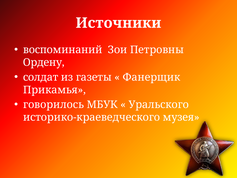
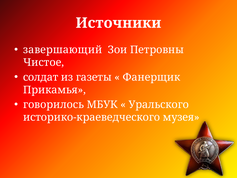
воспоминаний: воспоминаний -> завершающий (63, 50)
Ордену: Ордену -> Чистое (44, 62)
